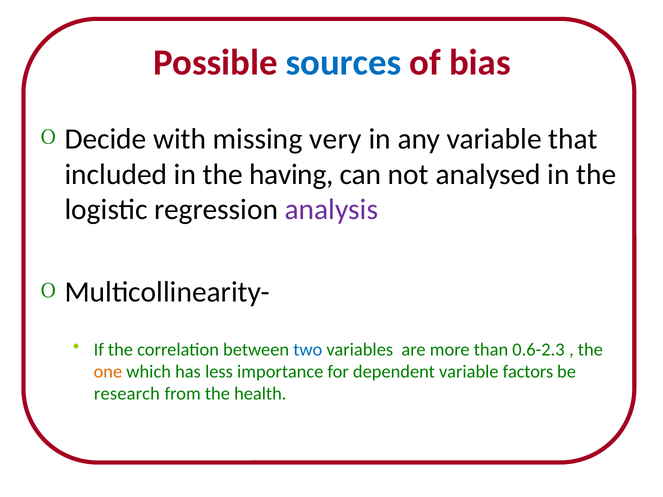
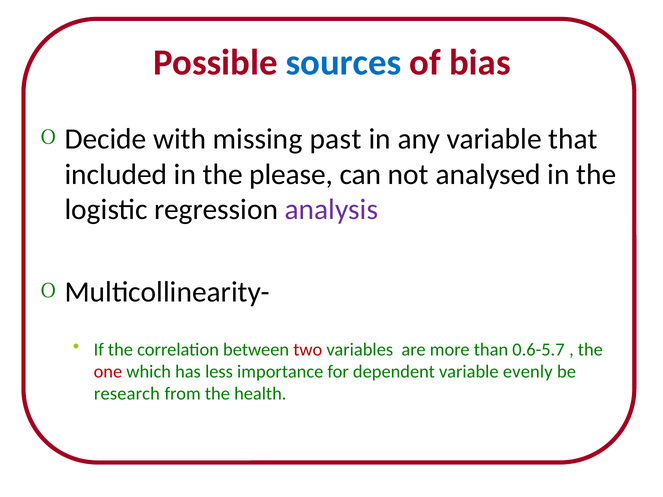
very: very -> past (335, 139)
having: having -> please (291, 174)
two colour: blue -> red (308, 350)
0.6-2.3: 0.6-2.3 -> 0.6-5.7 (538, 350)
one colour: orange -> red (108, 372)
factors: factors -> evenly (528, 372)
